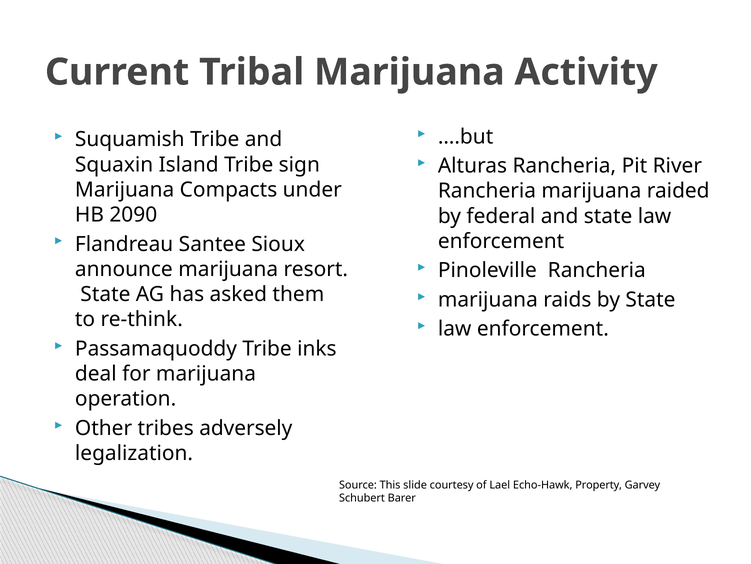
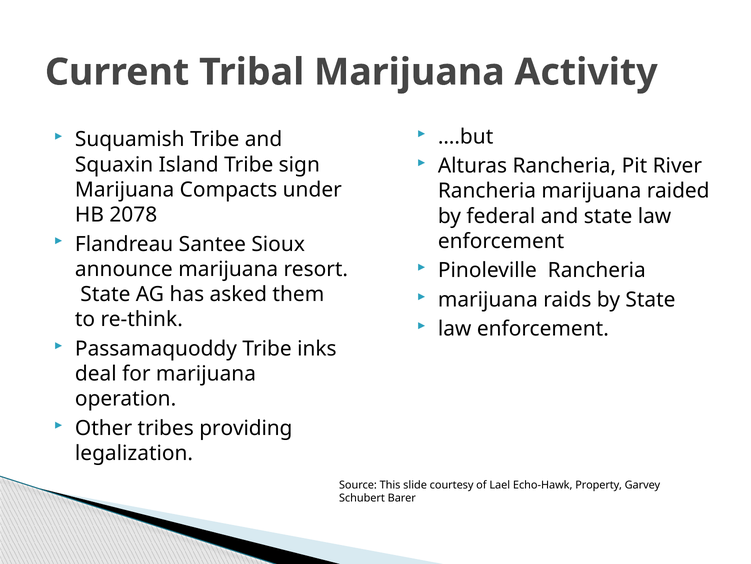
2090: 2090 -> 2078 (133, 215)
adversely: adversely -> providing (246, 428)
